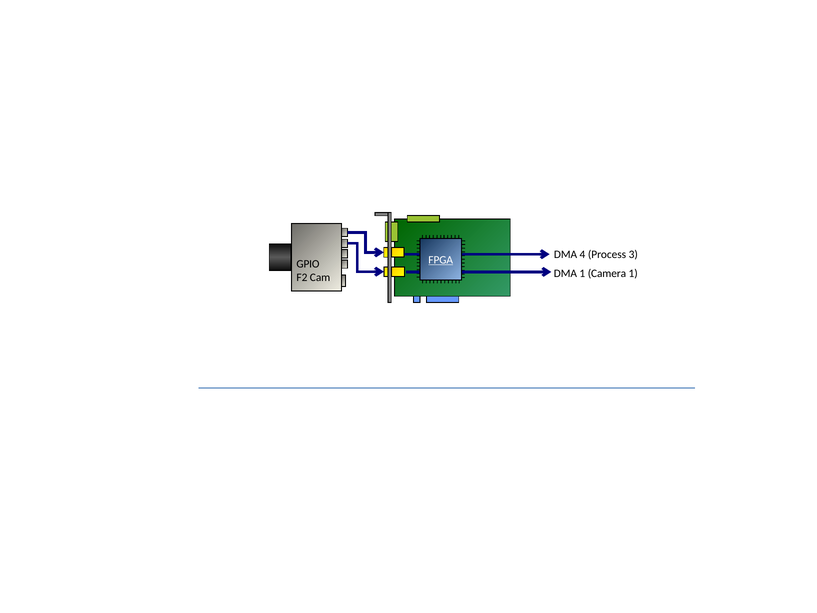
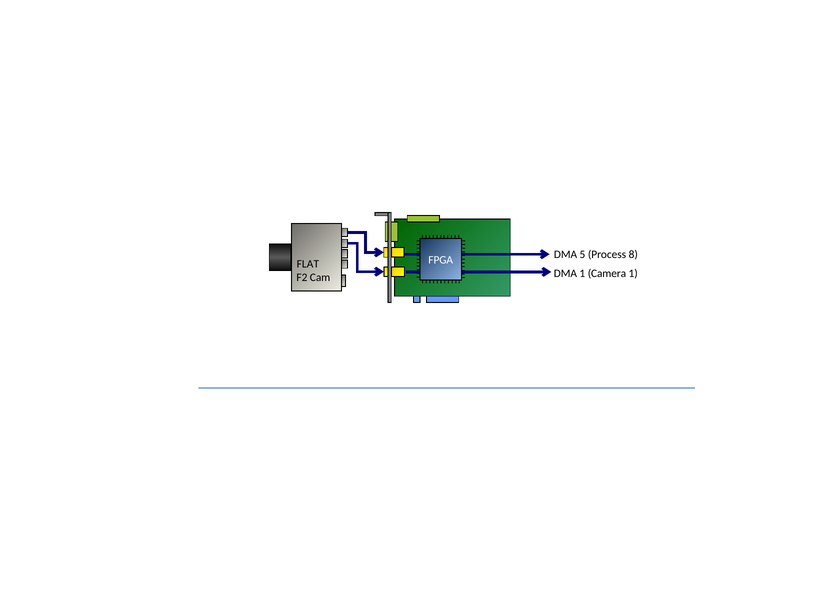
FPGA underline: present -> none (441, 260)
4: 4 -> 5 (582, 254)
3: 3 -> 8 (633, 254)
GPIO: GPIO -> FLAT (308, 264)
